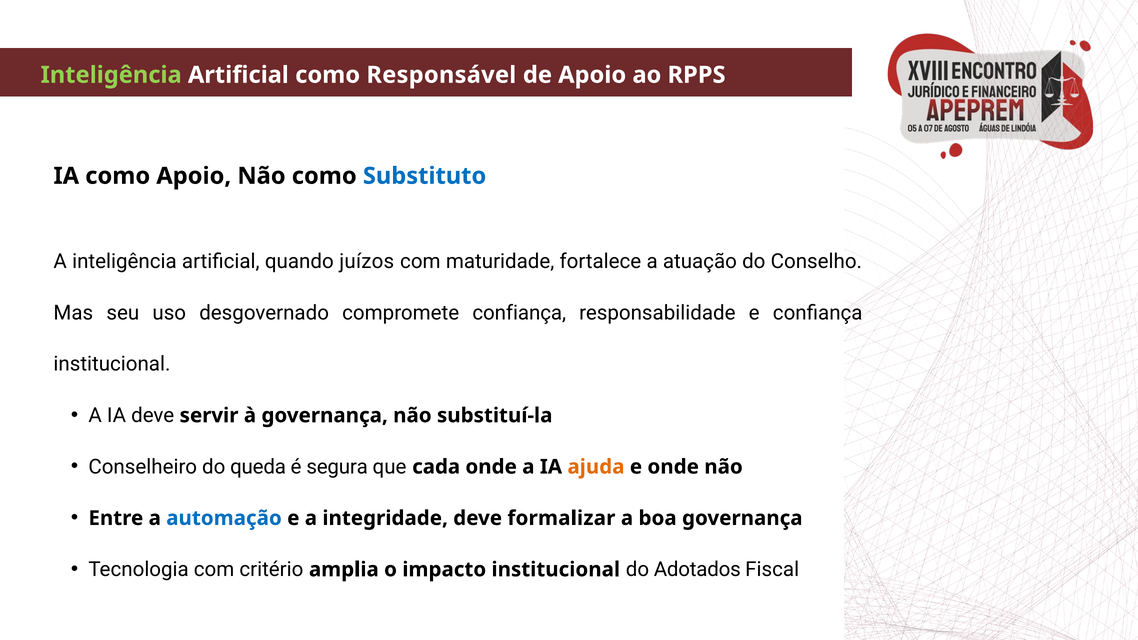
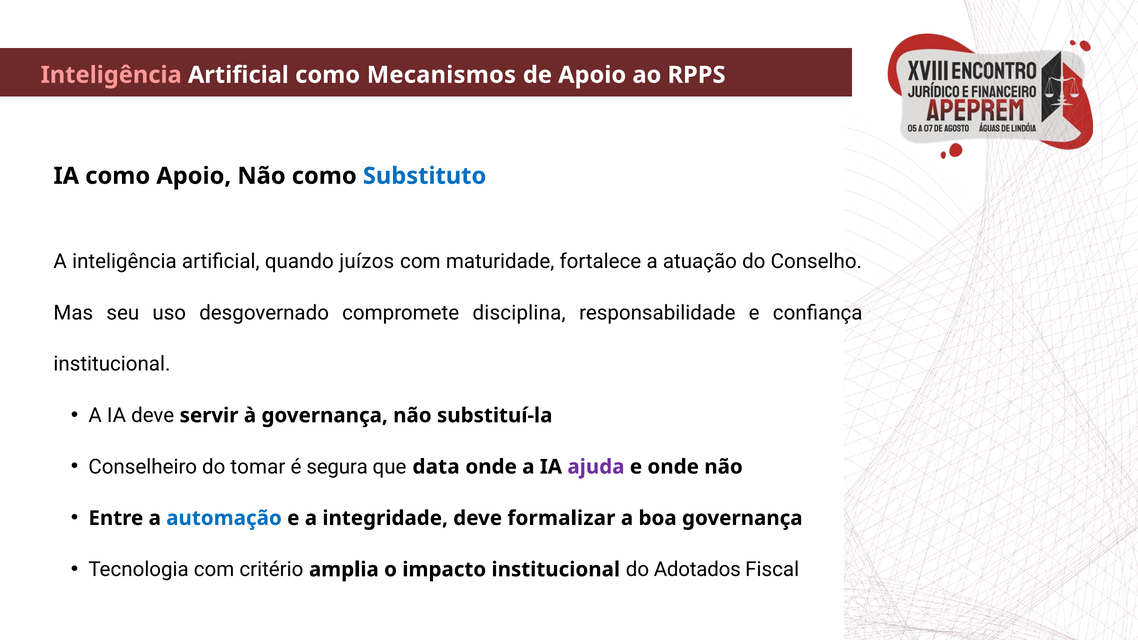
Inteligência colour: light green -> pink (111, 75)
Responsável: Responsável -> Mecanismos (441, 75)
compromete confiança: confiança -> disciplina (519, 313)
queda: queda -> tomar (258, 467)
cada: cada -> data (436, 467)
ajuda colour: orange -> purple (596, 467)
